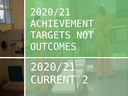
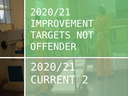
ACHIEVEMENT: ACHIEVEMENT -> IMPROVEMENT (62, 24)
OUTCOMES: OUTCOMES -> OFFENDER (53, 47)
